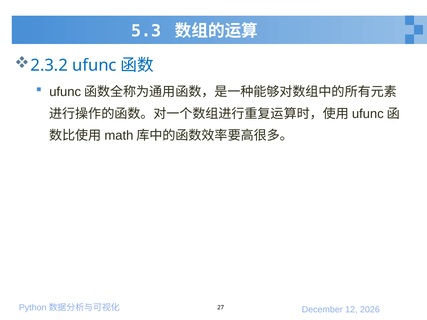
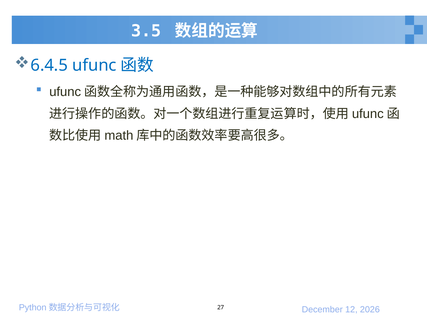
5.3: 5.3 -> 3.5 (146, 31)
2.3.2: 2.3.2 -> 6.4.5 (49, 66)
